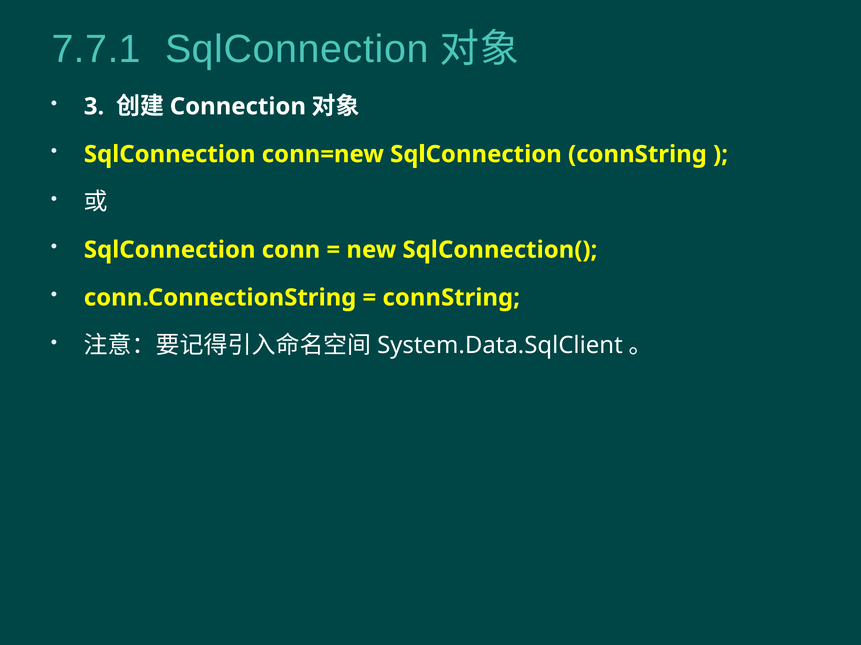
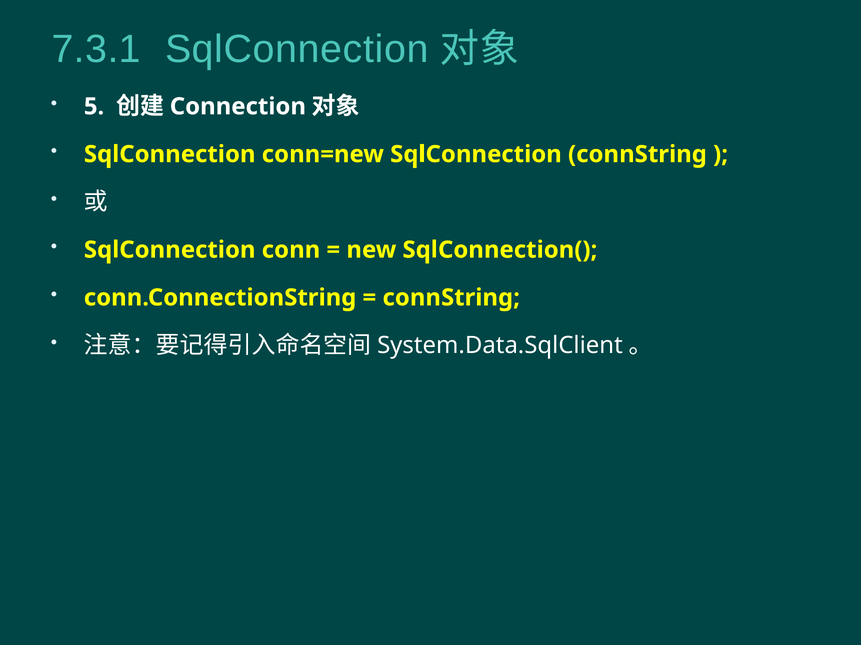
7.7.1: 7.7.1 -> 7.3.1 (96, 49)
3: 3 -> 5 (94, 107)
